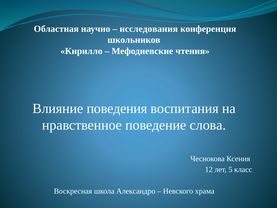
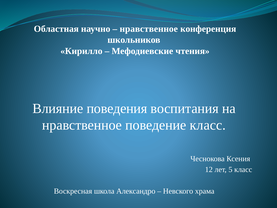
исследования: исследования -> нравственное (149, 29)
поведение слова: слова -> класс (208, 125)
